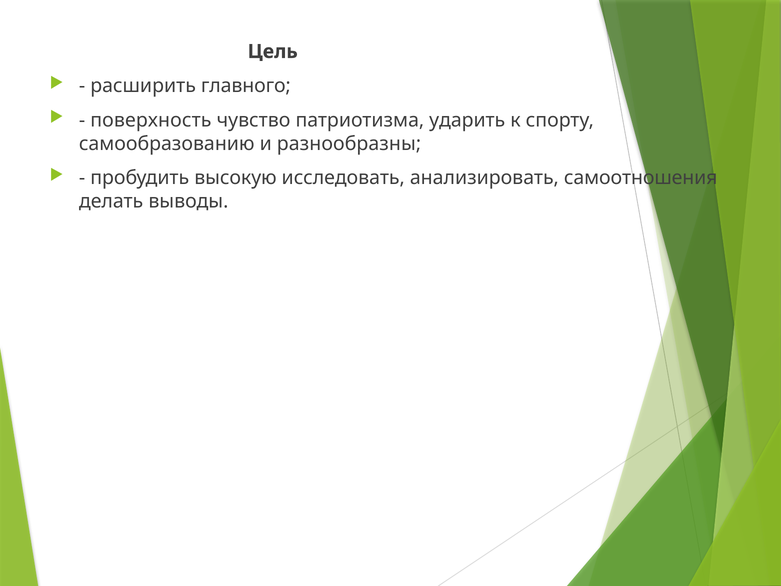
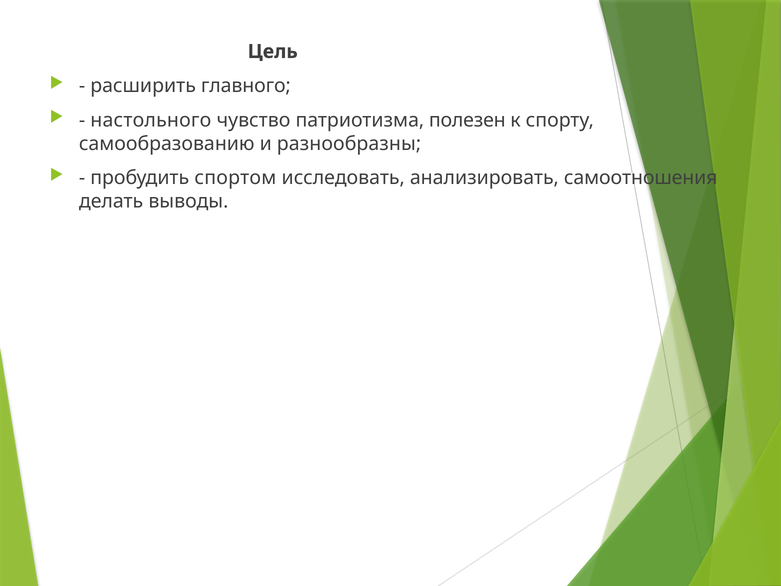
поверхность: поверхность -> настольного (151, 120)
ударить: ударить -> полезен (467, 120)
высокую: высокую -> спортом (235, 178)
